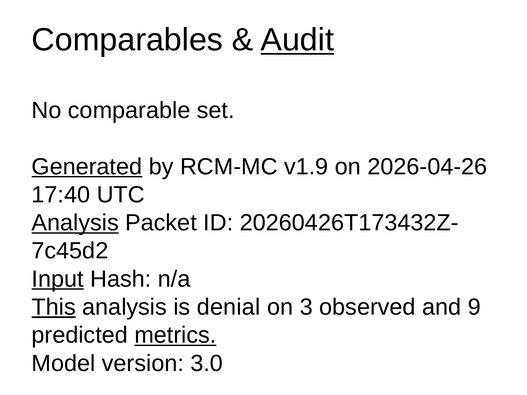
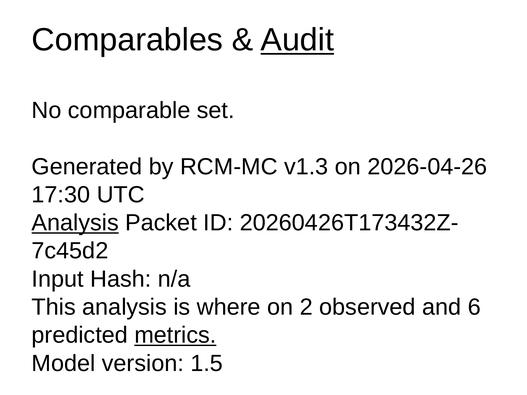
Generated underline: present -> none (87, 167)
v1.9: v1.9 -> v1.3 (306, 167)
17:40: 17:40 -> 17:30 (61, 195)
Input underline: present -> none (58, 279)
This underline: present -> none (54, 307)
denial: denial -> where (229, 307)
3: 3 -> 2 (306, 307)
9: 9 -> 6 (474, 307)
3.0: 3.0 -> 1.5 (207, 364)
